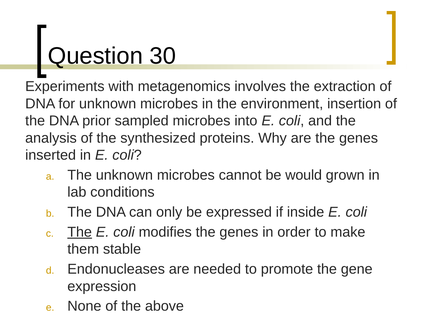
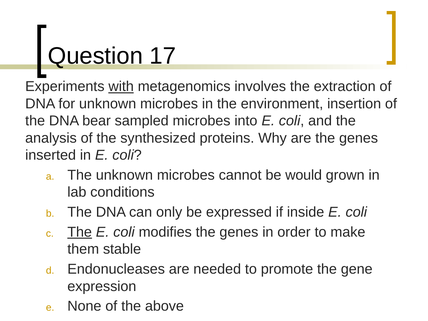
30: 30 -> 17 (163, 56)
with underline: none -> present (121, 87)
prior: prior -> bear (97, 121)
